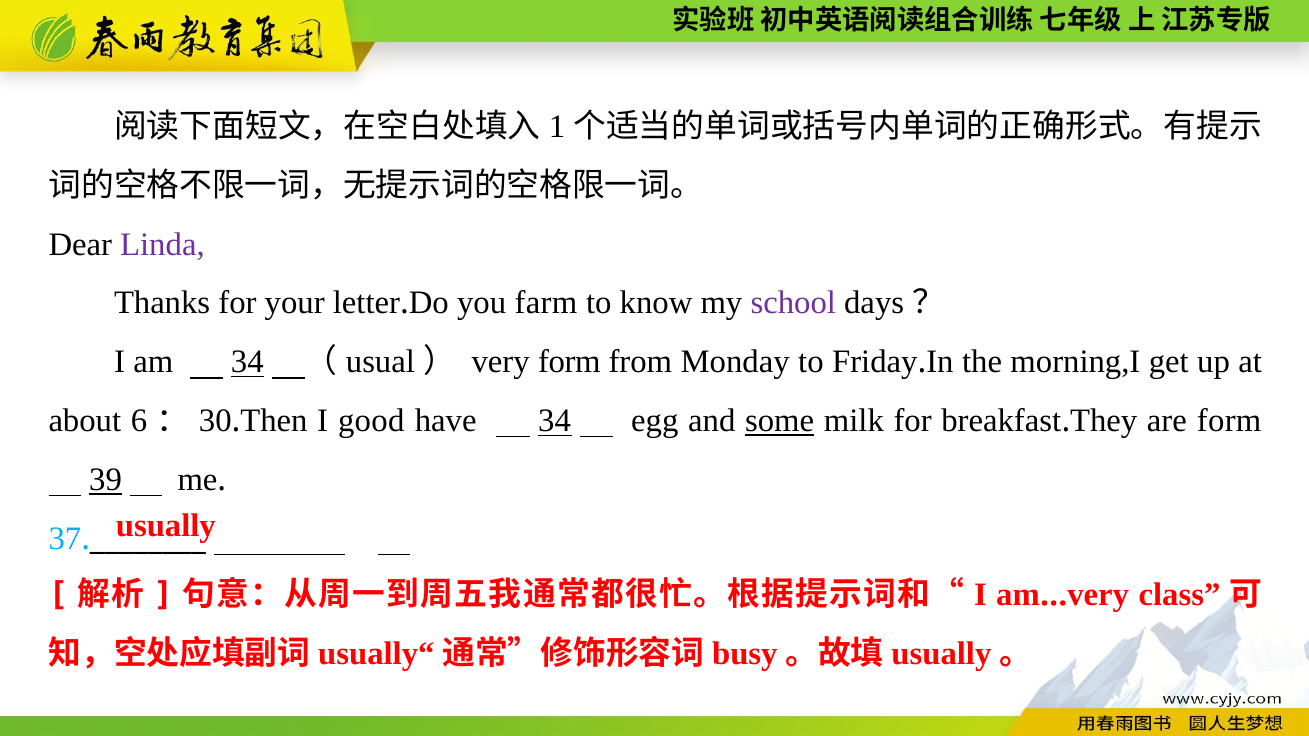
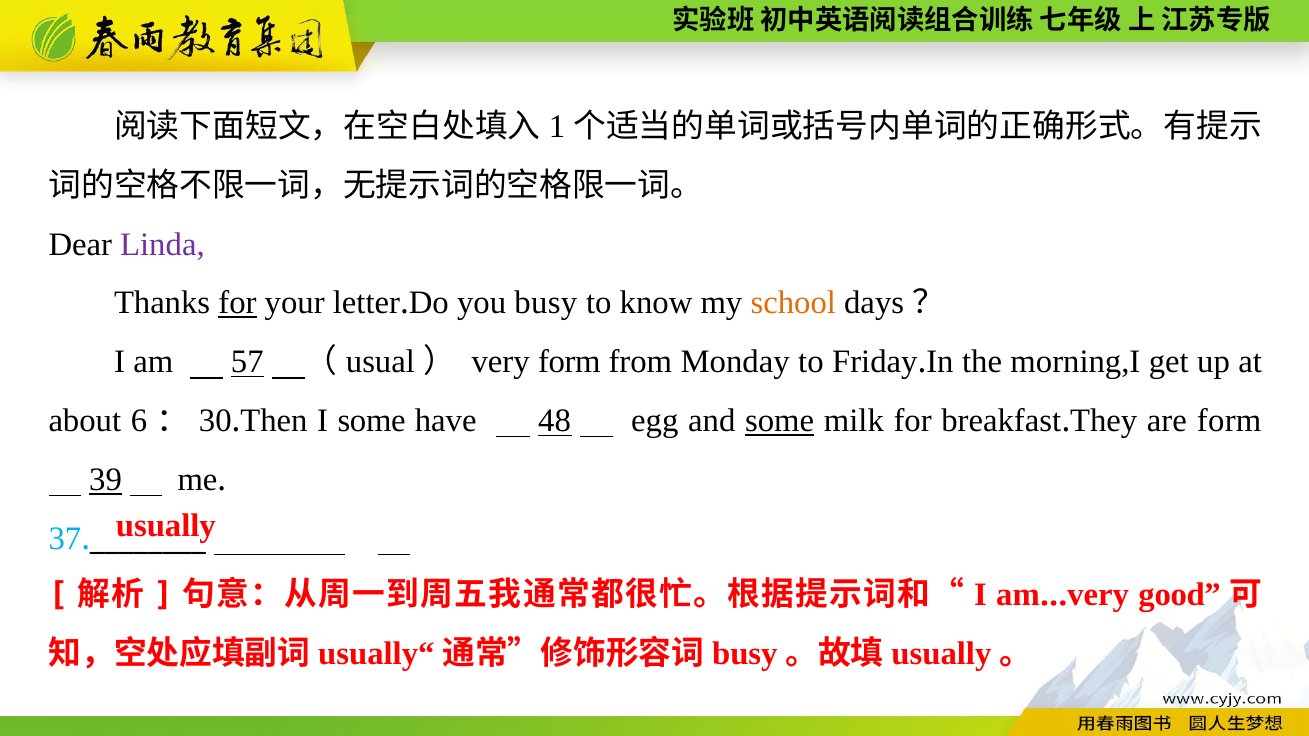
for underline: none -> present (237, 303)
farm: farm -> busy (546, 303)
school colour: purple -> orange (793, 303)
am 34: 34 -> 57 (247, 362)
I good: good -> some (372, 421)
have 34: 34 -> 48 (555, 421)
class: class -> good (1180, 595)
